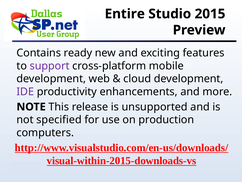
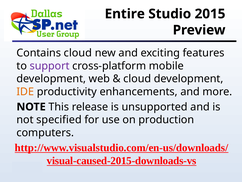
Contains ready: ready -> cloud (78, 53)
IDE colour: purple -> orange (25, 92)
visual-within-2015-downloads-vs: visual-within-2015-downloads-vs -> visual-caused-2015-downloads-vs (122, 160)
